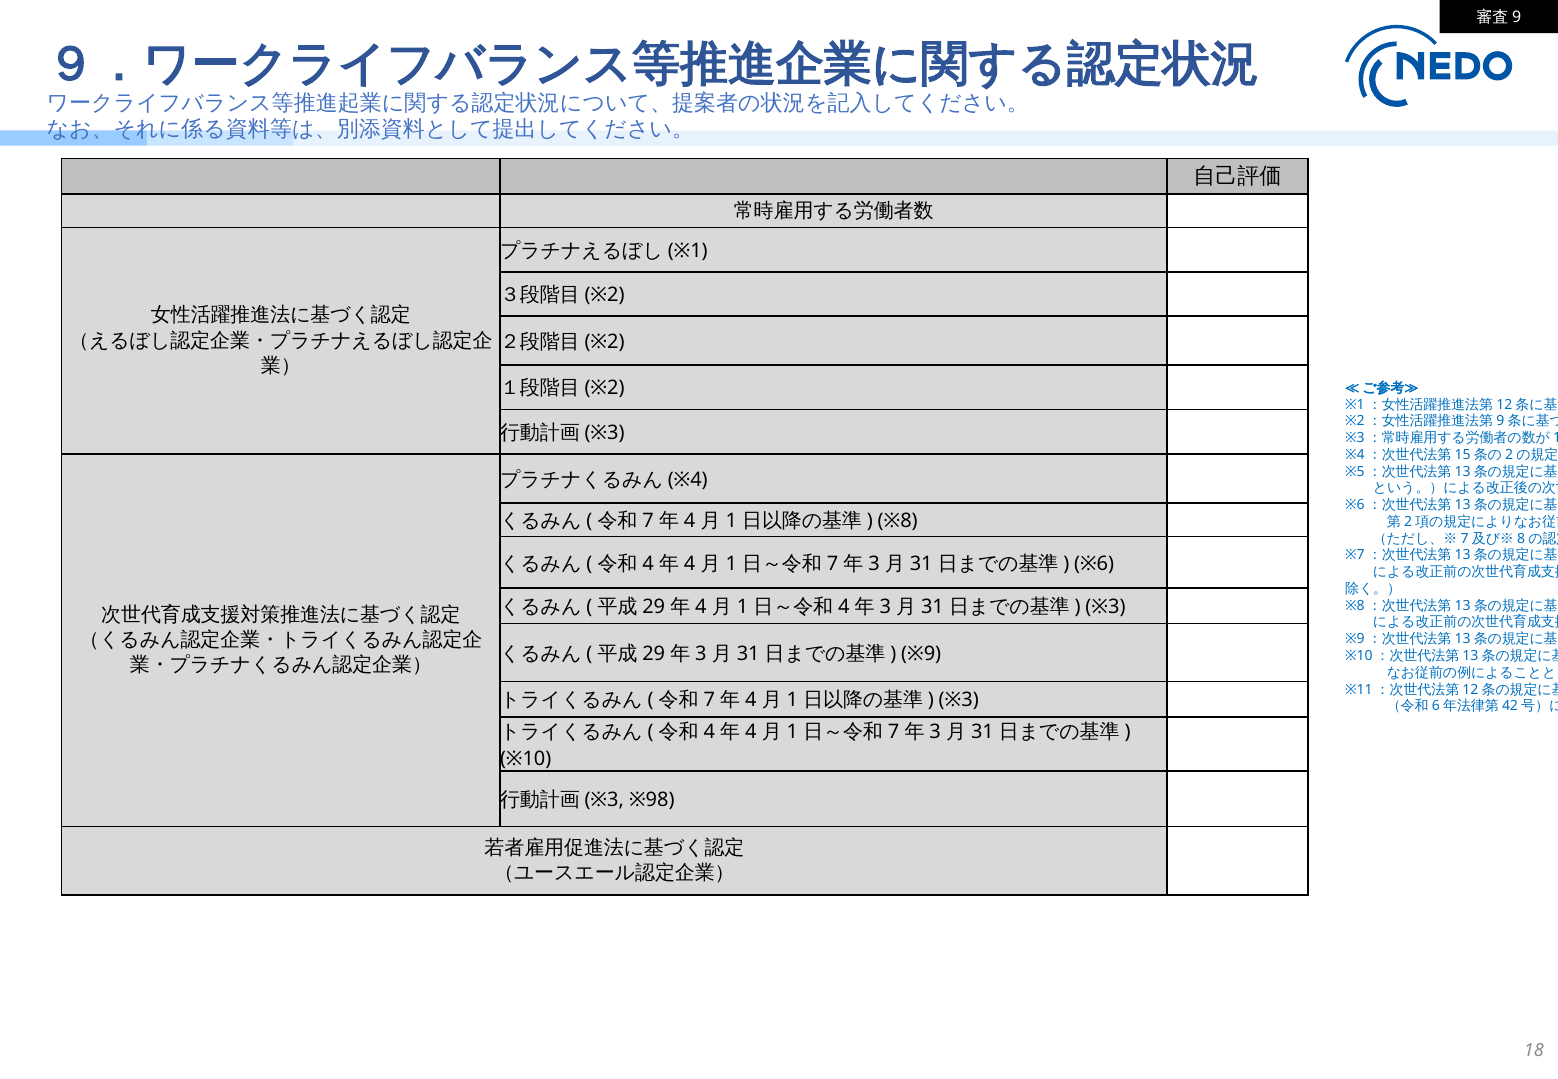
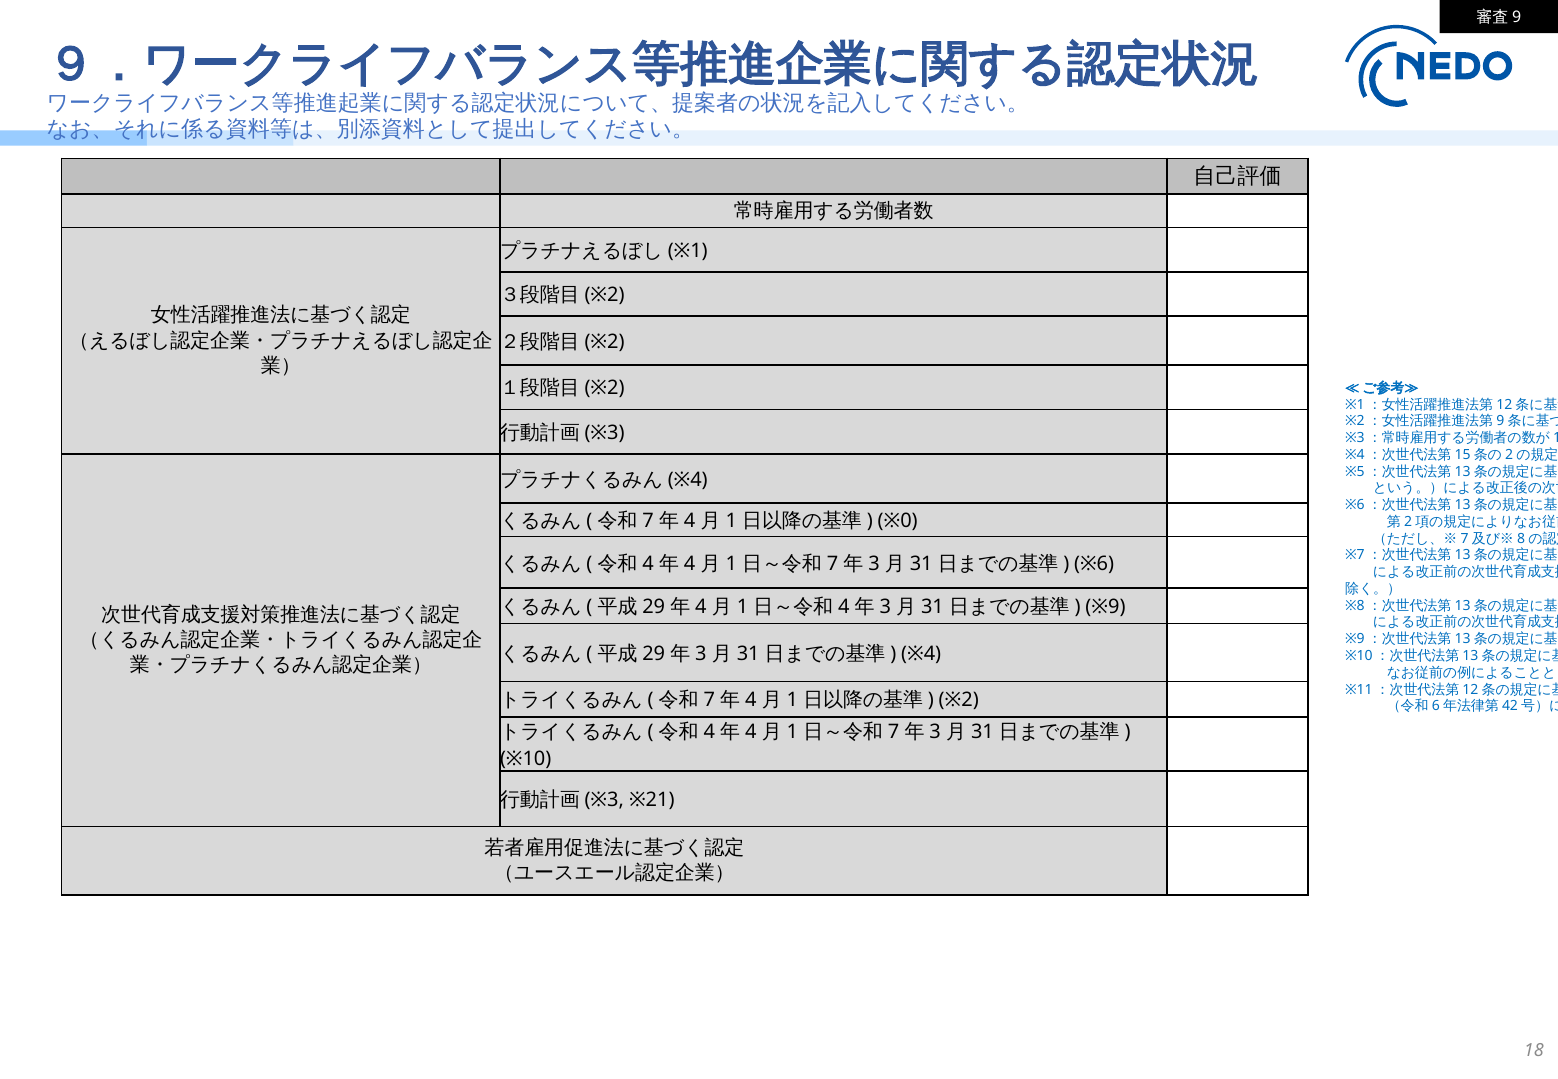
※8: ※8 -> ※0 (898, 521)
※3: ※3 -> ※9 (1105, 607)
※9: ※9 -> ※4 (921, 653)
※3: ※3 -> ※2 (959, 700)
※98: ※98 -> ※21 (652, 800)
